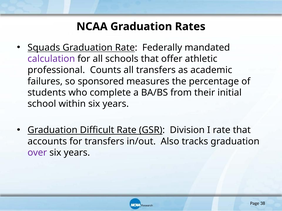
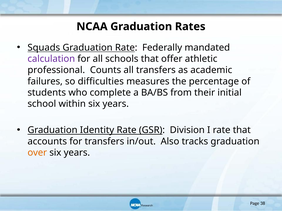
sponsored: sponsored -> difficulties (101, 81)
Difficult: Difficult -> Identity (97, 130)
over colour: purple -> orange (37, 153)
